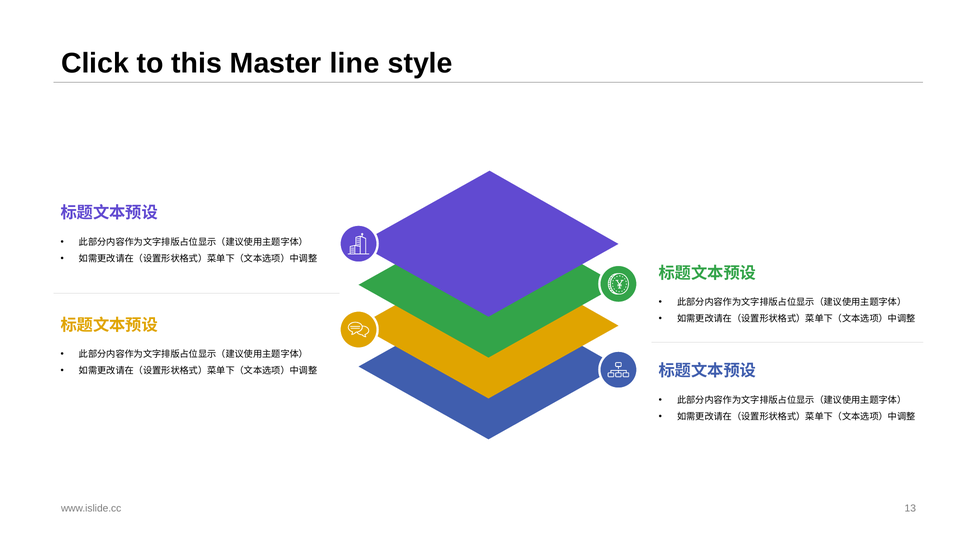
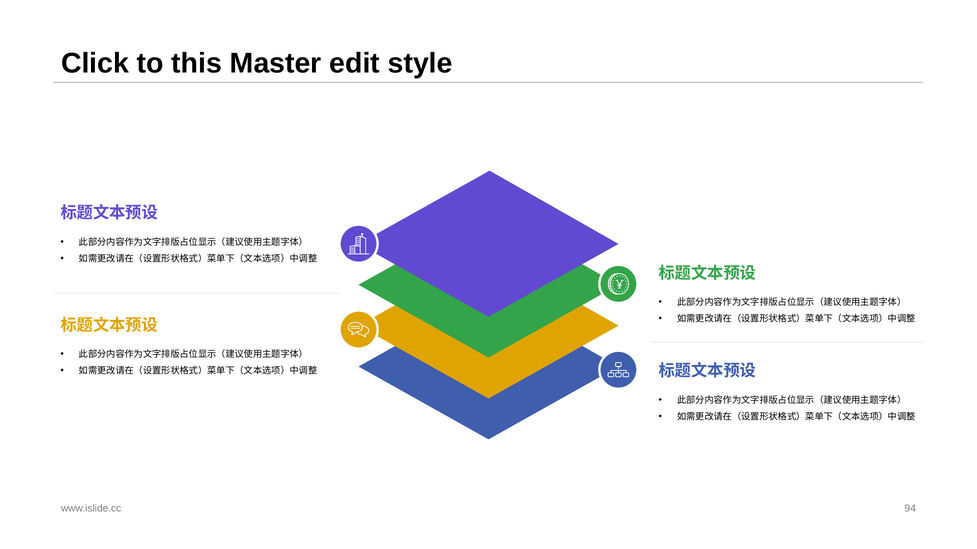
line: line -> edit (355, 63)
13: 13 -> 94 (910, 509)
